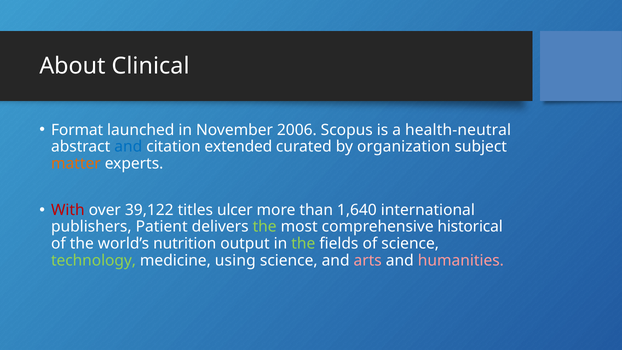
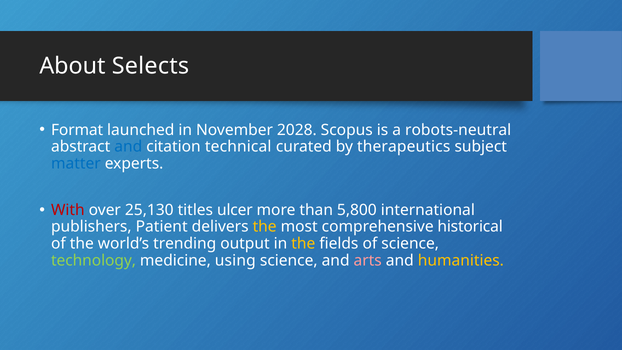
Clinical: Clinical -> Selects (150, 66)
2006: 2006 -> 2028 (297, 130)
health-neutral: health-neutral -> robots-neutral (458, 130)
extended: extended -> technical (238, 147)
organization: organization -> therapeutics (404, 147)
matter colour: orange -> blue (76, 163)
39,122: 39,122 -> 25,130 (149, 210)
1,640: 1,640 -> 5,800 (357, 210)
the colour: light green -> yellow (265, 227)
nutrition: nutrition -> trending (185, 244)
the colour: light green -> yellow (303, 244)
humanities colour: pink -> yellow (461, 260)
